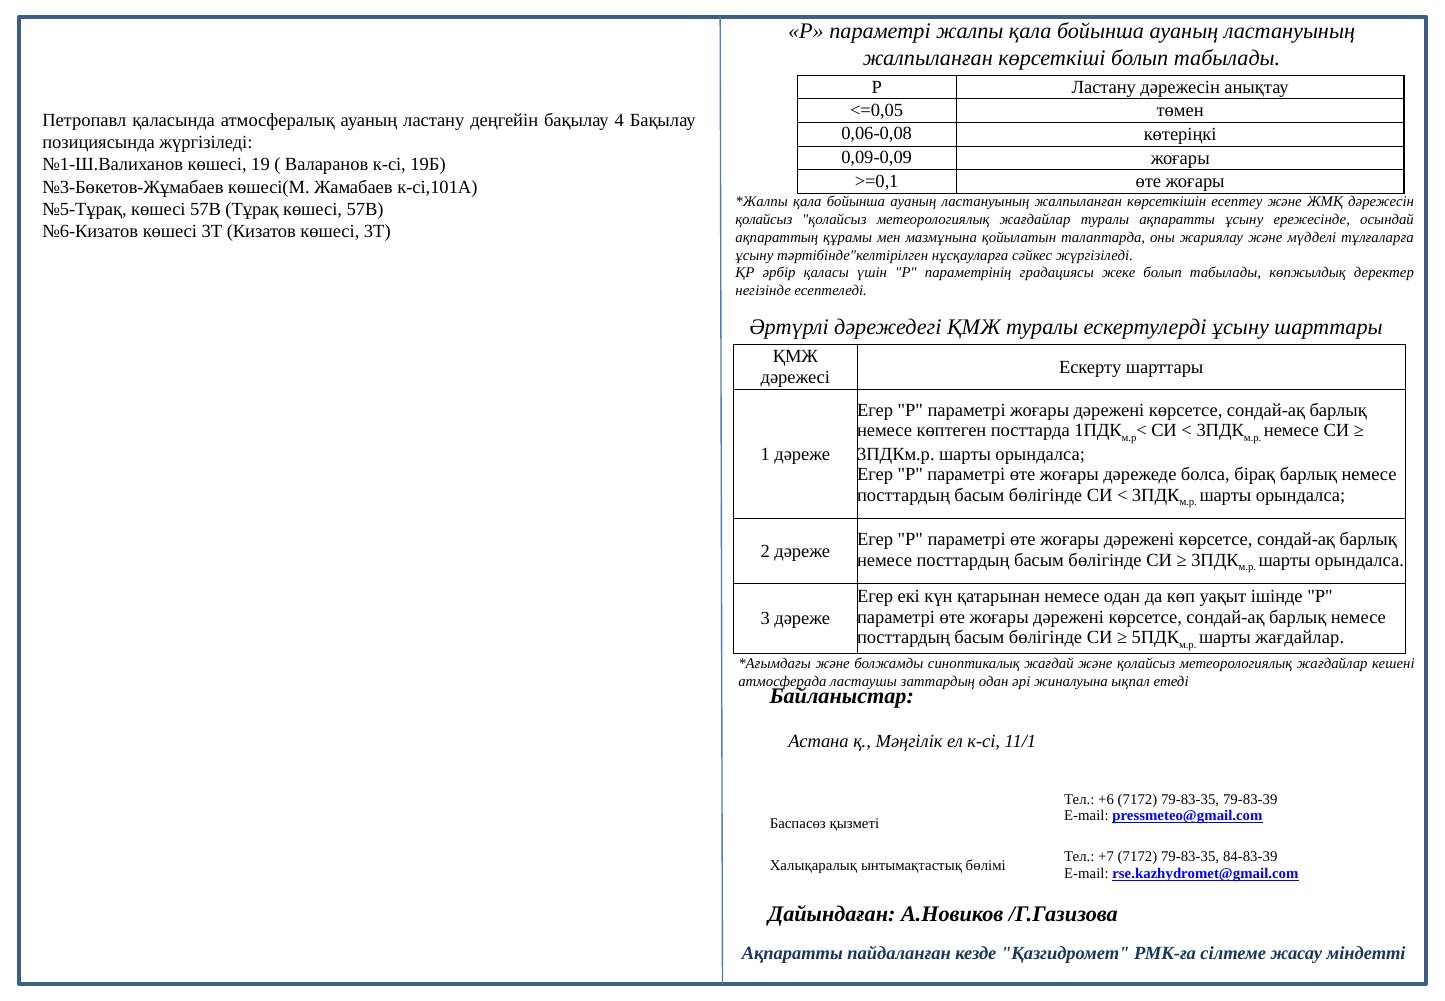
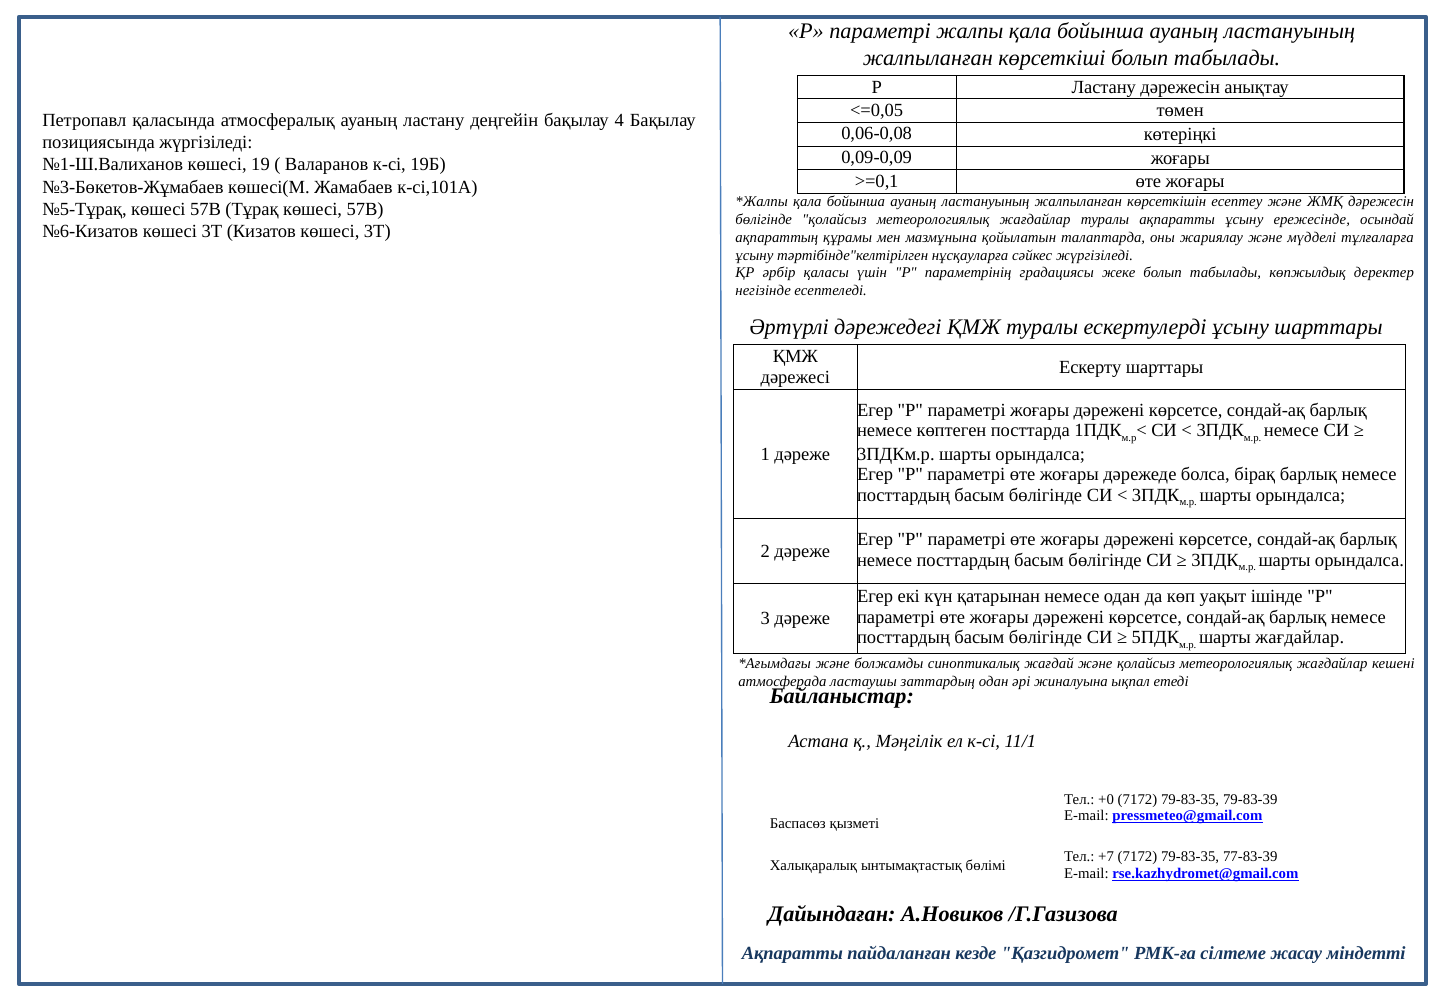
қолайсыз: қолайсыз -> бөлігінде (764, 220)
+6: +6 -> +0 (1106, 799)
84-83-39: 84-83-39 -> 77-83-39 (1250, 856)
